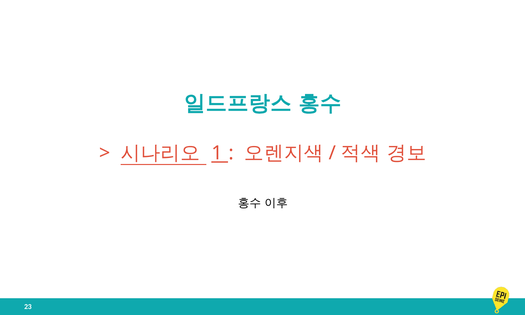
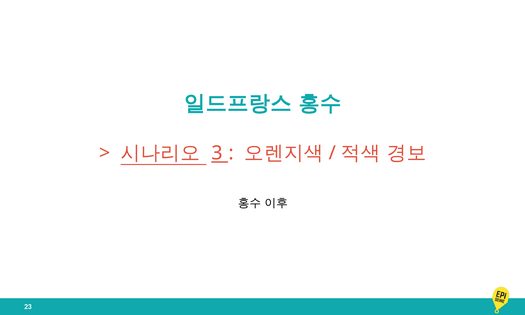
1: 1 -> 3 (217, 153)
